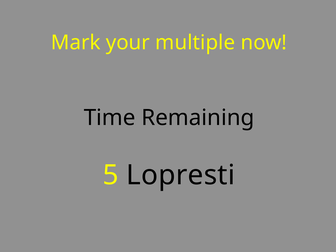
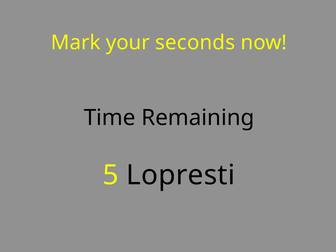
multiple: multiple -> seconds (195, 43)
